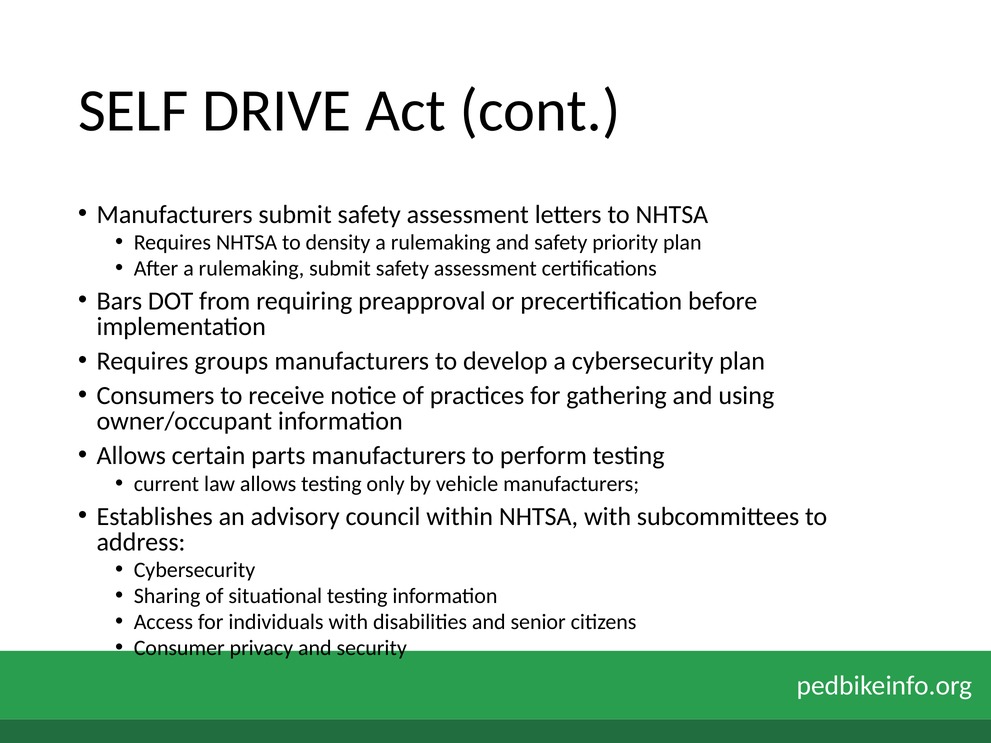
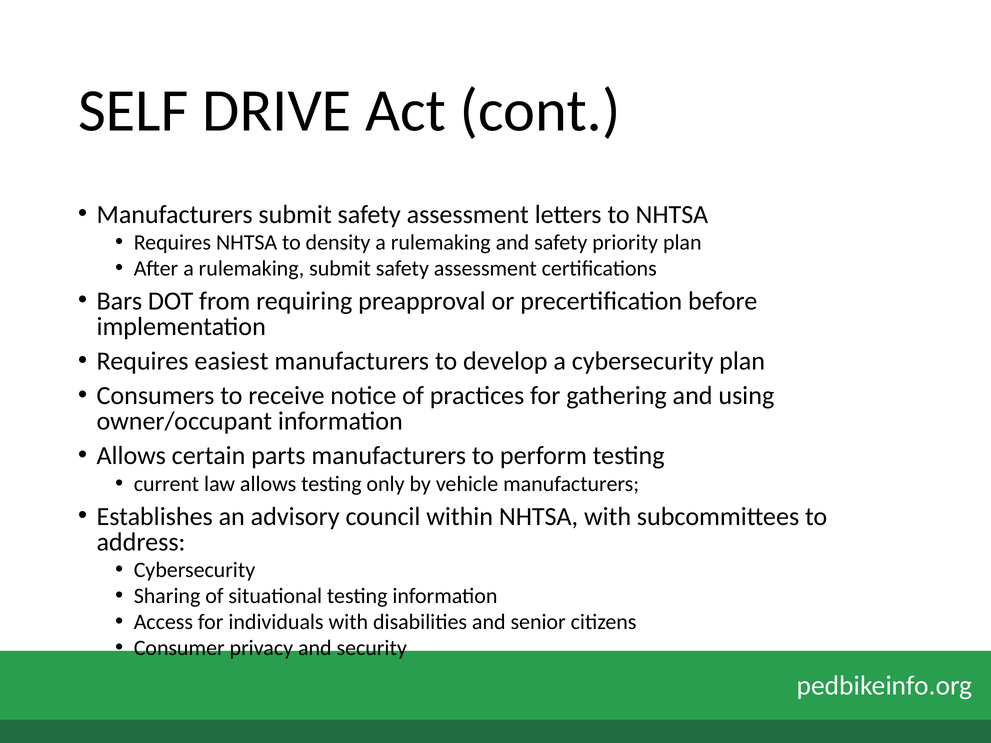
groups: groups -> easiest (231, 361)
